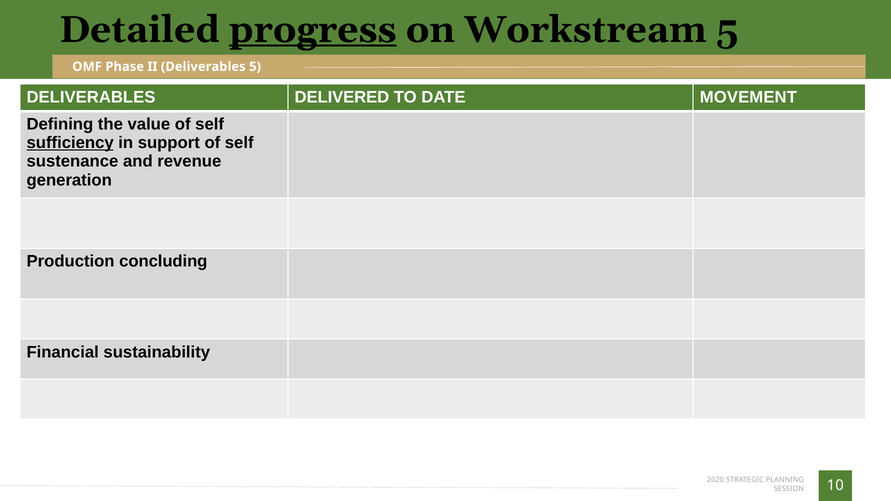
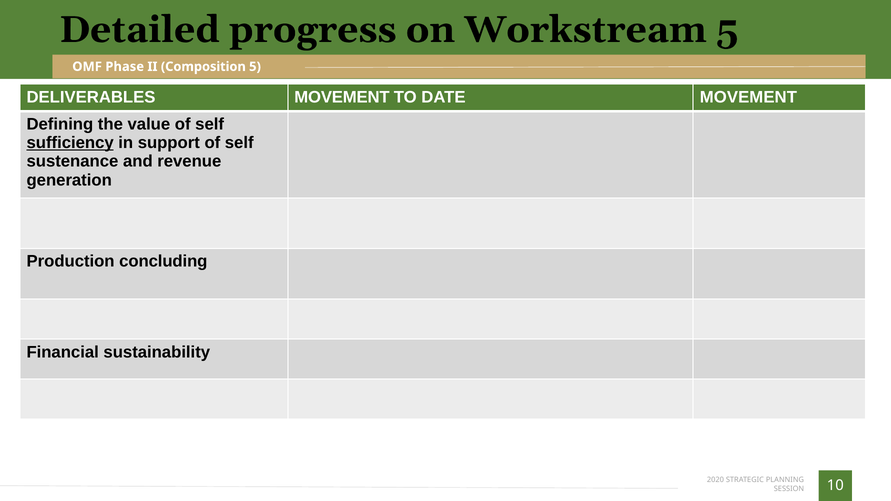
progress underline: present -> none (313, 30)
II Deliverables: Deliverables -> Composition (203, 67)
DELIVERABLES DELIVERED: DELIVERED -> MOVEMENT (342, 97)
